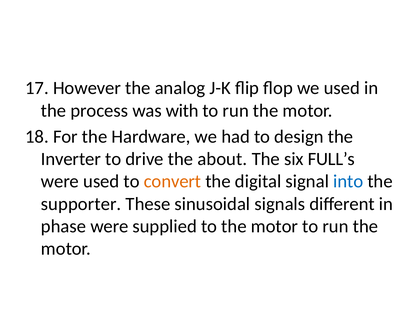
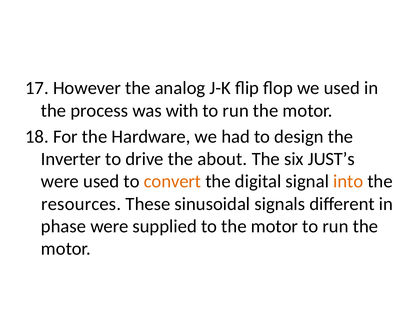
FULL’s: FULL’s -> JUST’s (331, 159)
into colour: blue -> orange (348, 181)
supporter: supporter -> resources (81, 204)
